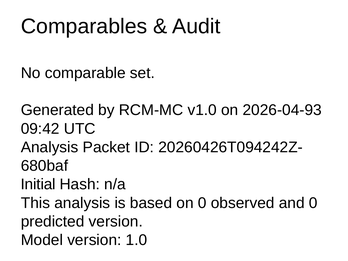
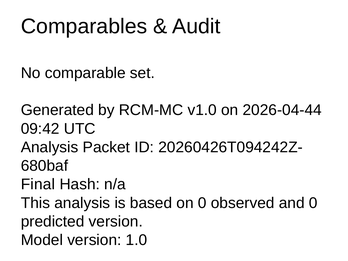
2026-04-93: 2026-04-93 -> 2026-04-44 (282, 110)
Initial: Initial -> Final (38, 184)
